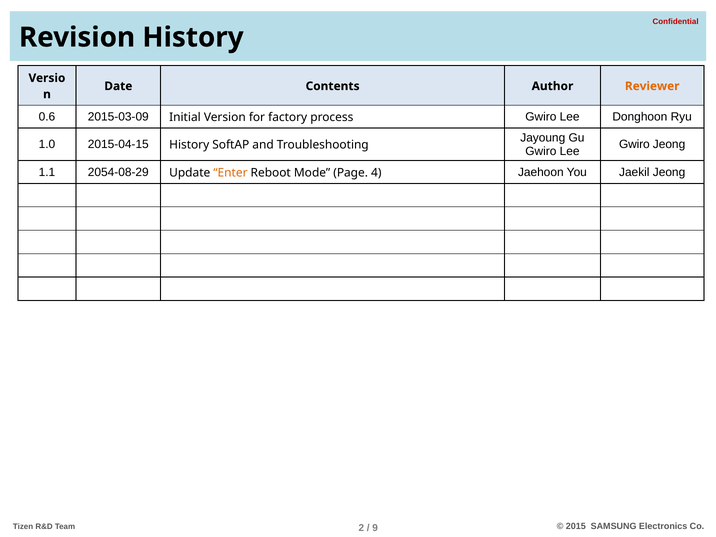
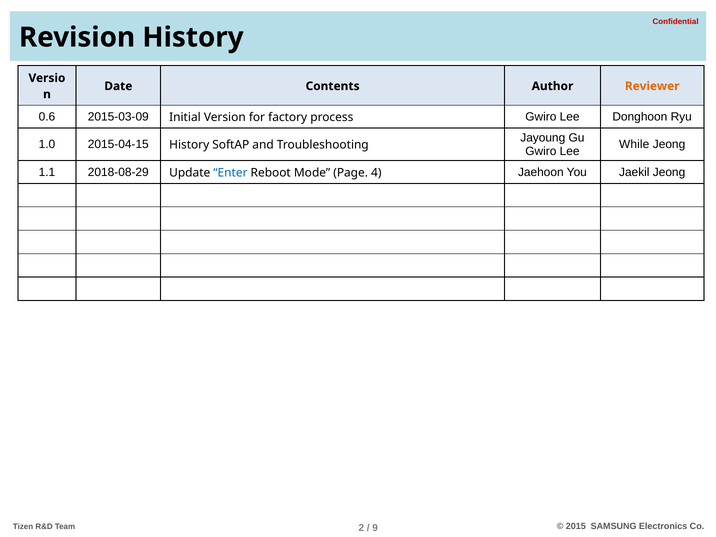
Gwiro: Gwiro -> While (634, 145)
2054-08-29: 2054-08-29 -> 2018-08-29 (118, 172)
Enter colour: orange -> blue (230, 173)
